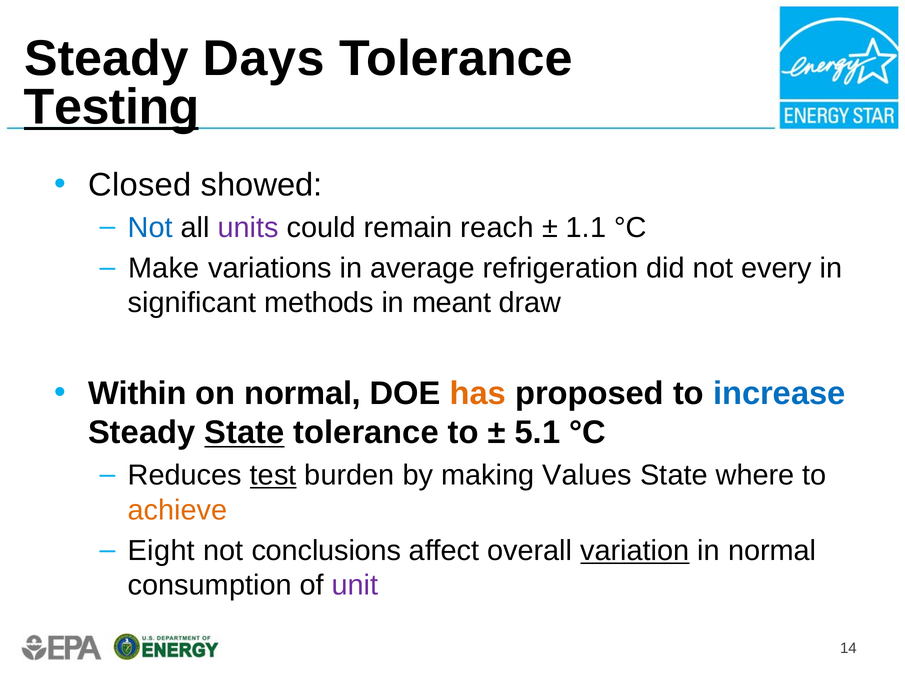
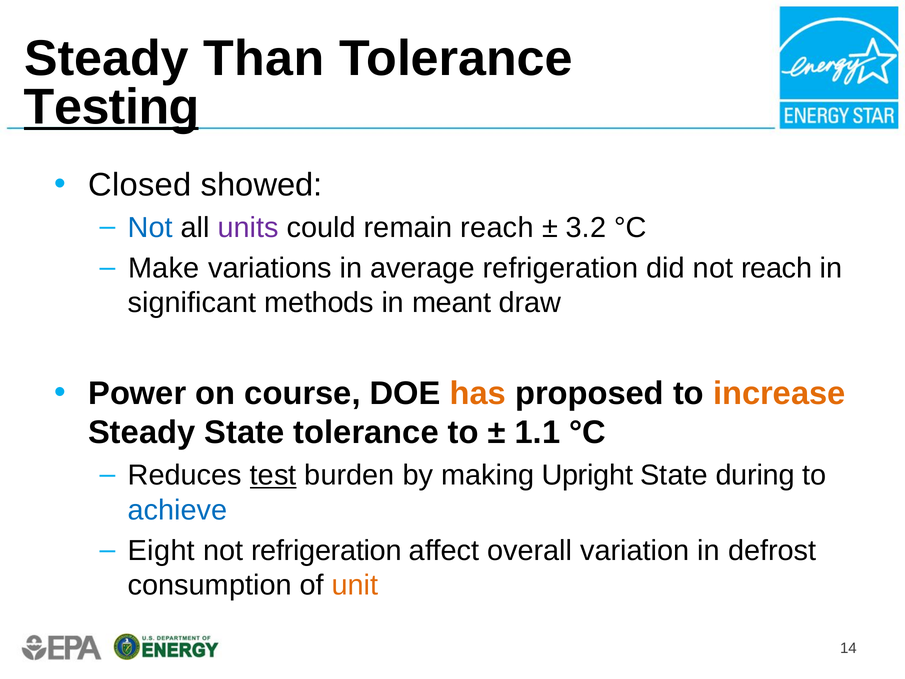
Days: Days -> Than (264, 59)
1.1: 1.1 -> 3.2 (586, 227)
not every: every -> reach (777, 268)
Within: Within -> Power (137, 393)
on normal: normal -> course (303, 393)
increase colour: blue -> orange (779, 393)
State underline: present -> none (244, 433)
5.1: 5.1 -> 1.1 (538, 433)
Values: Values -> Upright (587, 475)
where: where -> during (755, 475)
achieve colour: orange -> blue (178, 510)
not conclusions: conclusions -> refrigeration (326, 551)
variation underline: present -> none (635, 551)
in normal: normal -> defrost (772, 551)
unit colour: purple -> orange (355, 585)
